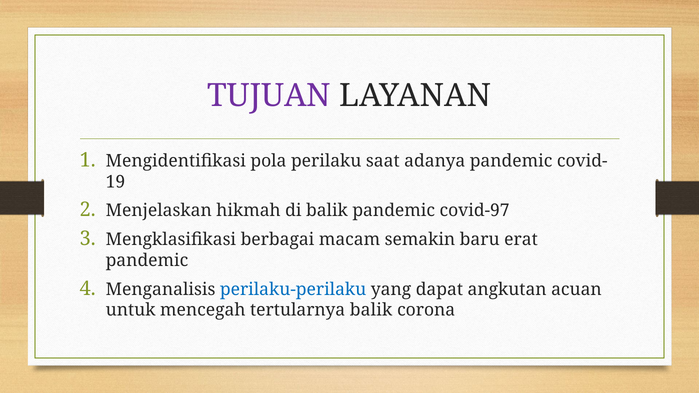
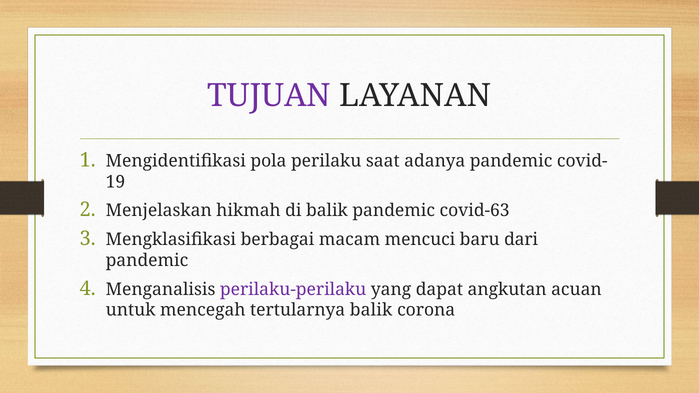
covid-97: covid-97 -> covid-63 (475, 211)
semakin: semakin -> mencuci (420, 240)
erat: erat -> dari (521, 240)
perilaku-perilaku colour: blue -> purple (293, 289)
